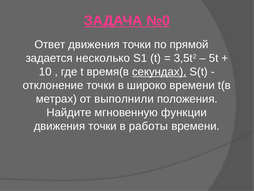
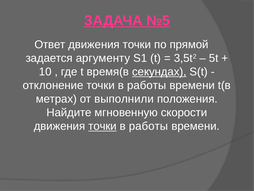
№0: №0 -> №5 (158, 21)
несколько: несколько -> аргументу (103, 58)
отклонение точки в широко: широко -> работы (147, 85)
функции: функции -> скорости (184, 112)
точки underline: none -> present (102, 126)
